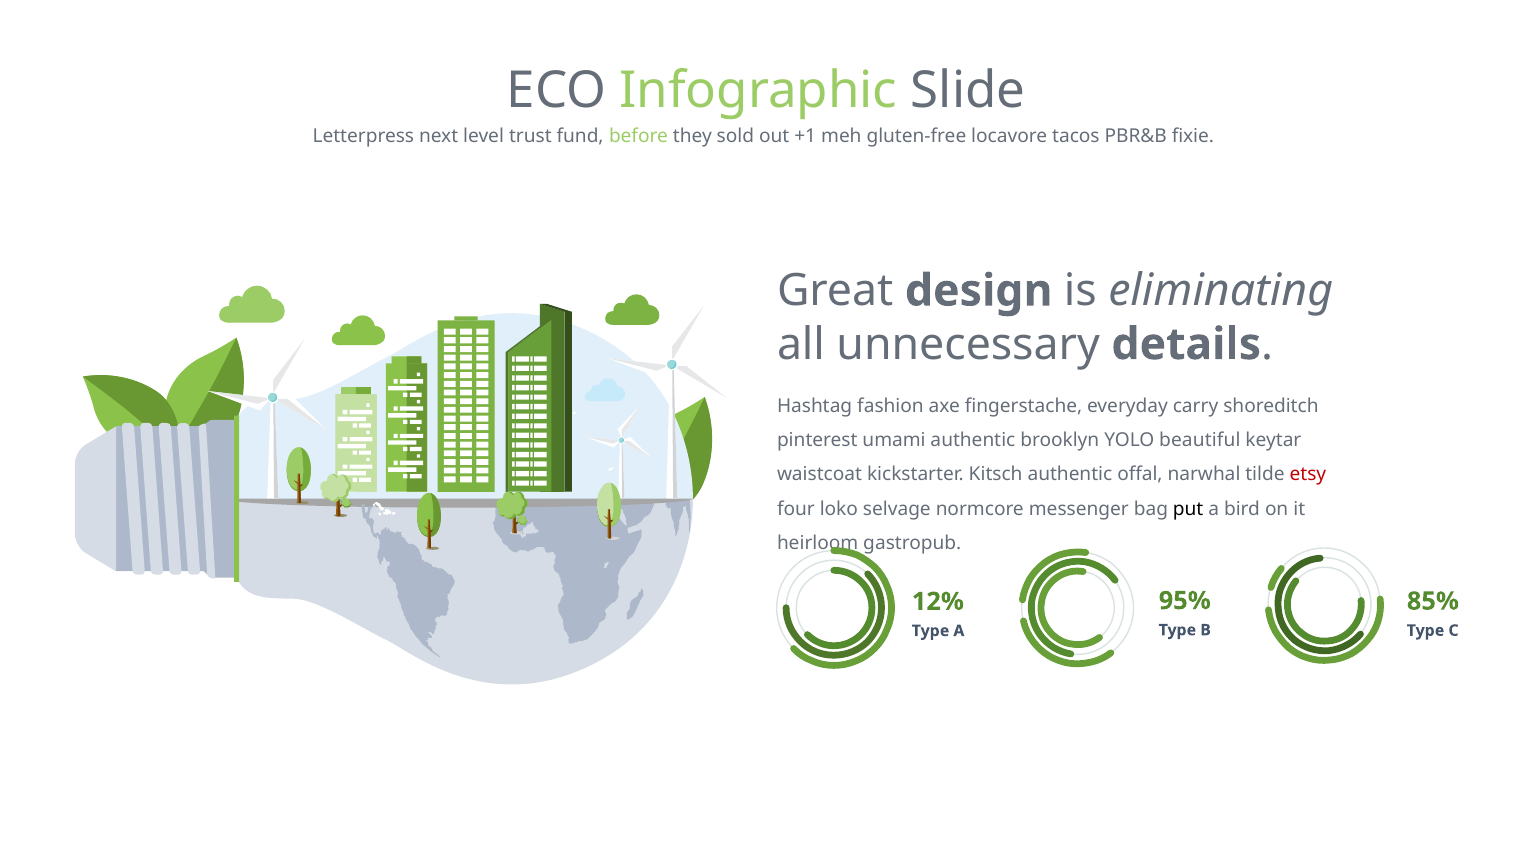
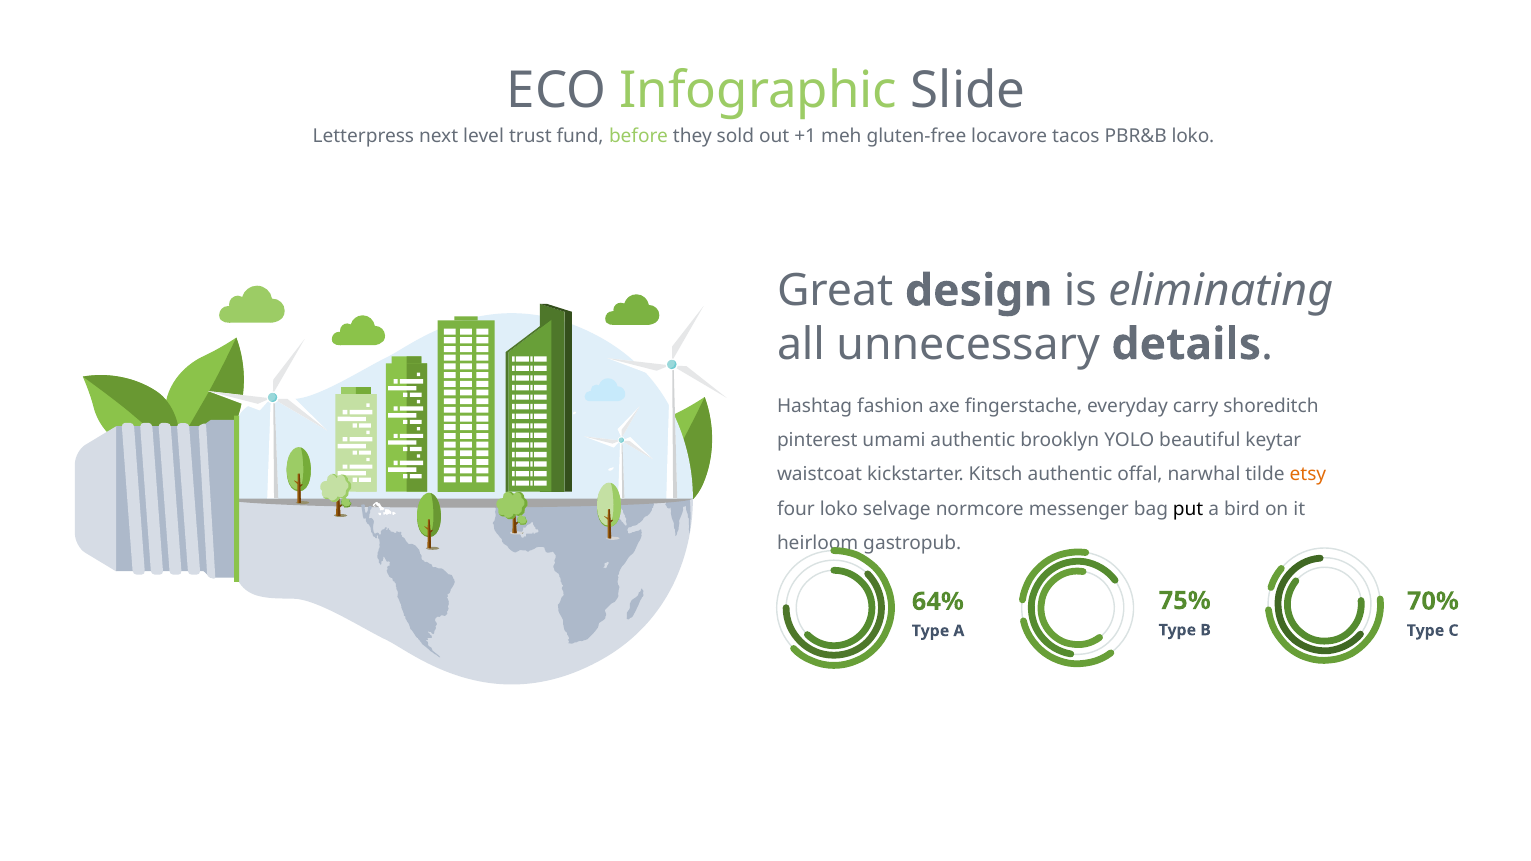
PBR&B fixie: fixie -> loko (1193, 136)
etsy colour: red -> orange (1308, 475)
95%: 95% -> 75% (1185, 601)
85%: 85% -> 70% (1433, 601)
12%: 12% -> 64% (938, 602)
